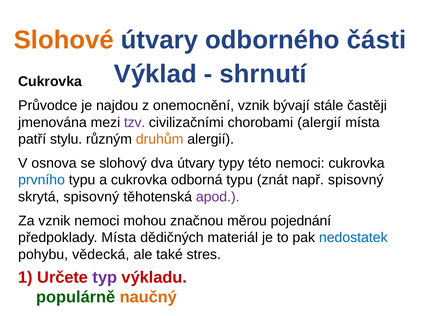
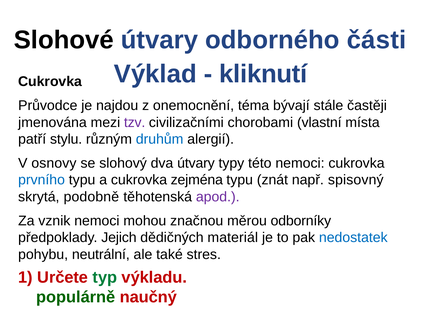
Slohové colour: orange -> black (64, 40)
shrnutí: shrnutí -> kliknutí (263, 74)
onemocnění vznik: vznik -> téma (254, 105)
chorobami alergií: alergií -> vlastní (319, 122)
druhům colour: orange -> blue (160, 139)
osnova: osnova -> osnovy (54, 163)
odborná: odborná -> zejména (197, 180)
skrytá spisovný: spisovný -> podobně (91, 197)
pojednání: pojednání -> odborníky (301, 221)
předpoklady Místa: Místa -> Jejich (119, 237)
vědecká: vědecká -> neutrální (101, 254)
typ colour: purple -> green (105, 277)
naučný colour: orange -> red (148, 297)
